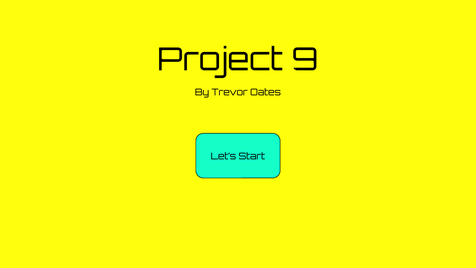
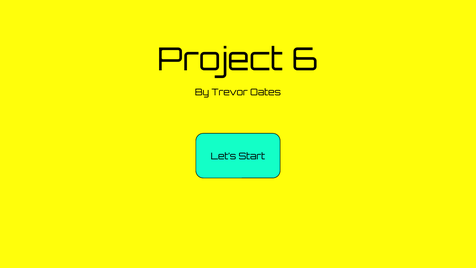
9: 9 -> 6 (305, 60)
